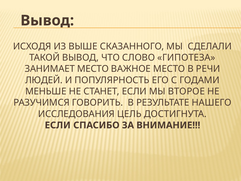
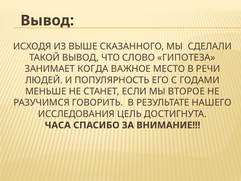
ЗАНИМАЕТ МЕСТО: МЕСТО -> КОГДА (93, 69)
ЕСЛИ: ЕСЛИ -> ЧАСА (58, 125)
